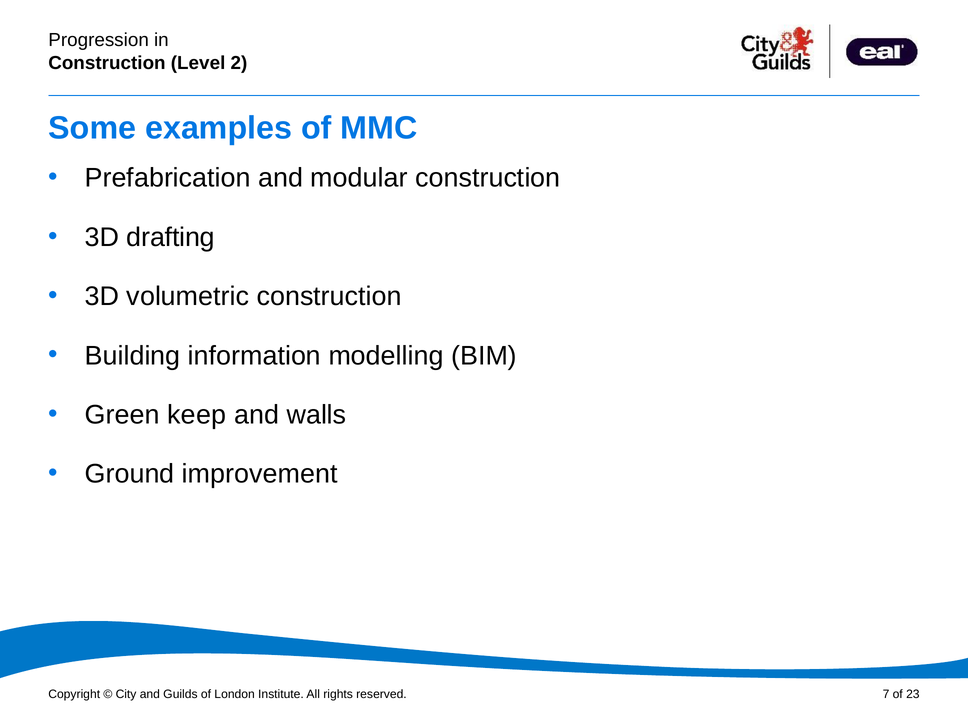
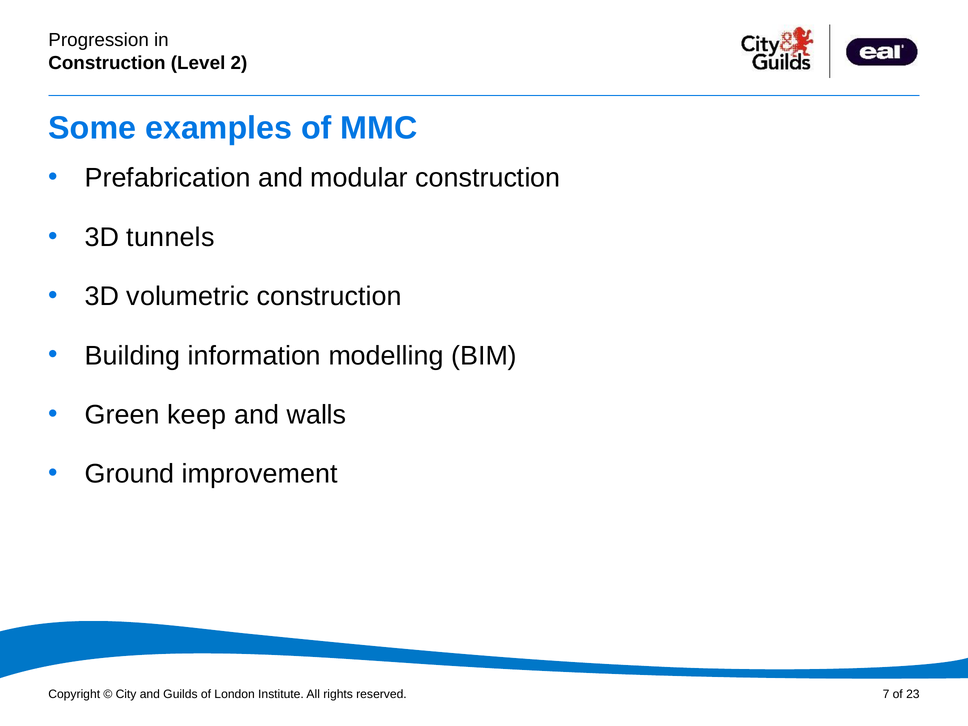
drafting: drafting -> tunnels (171, 237)
